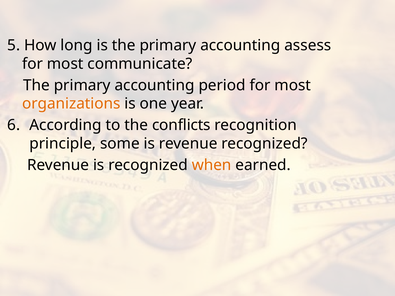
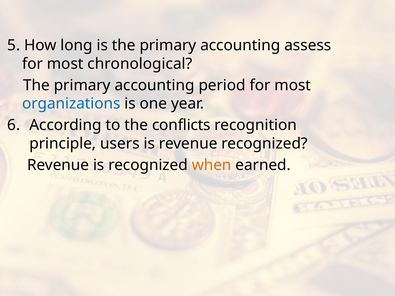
communicate: communicate -> chronological (140, 64)
organizations colour: orange -> blue (71, 104)
some: some -> users (120, 144)
